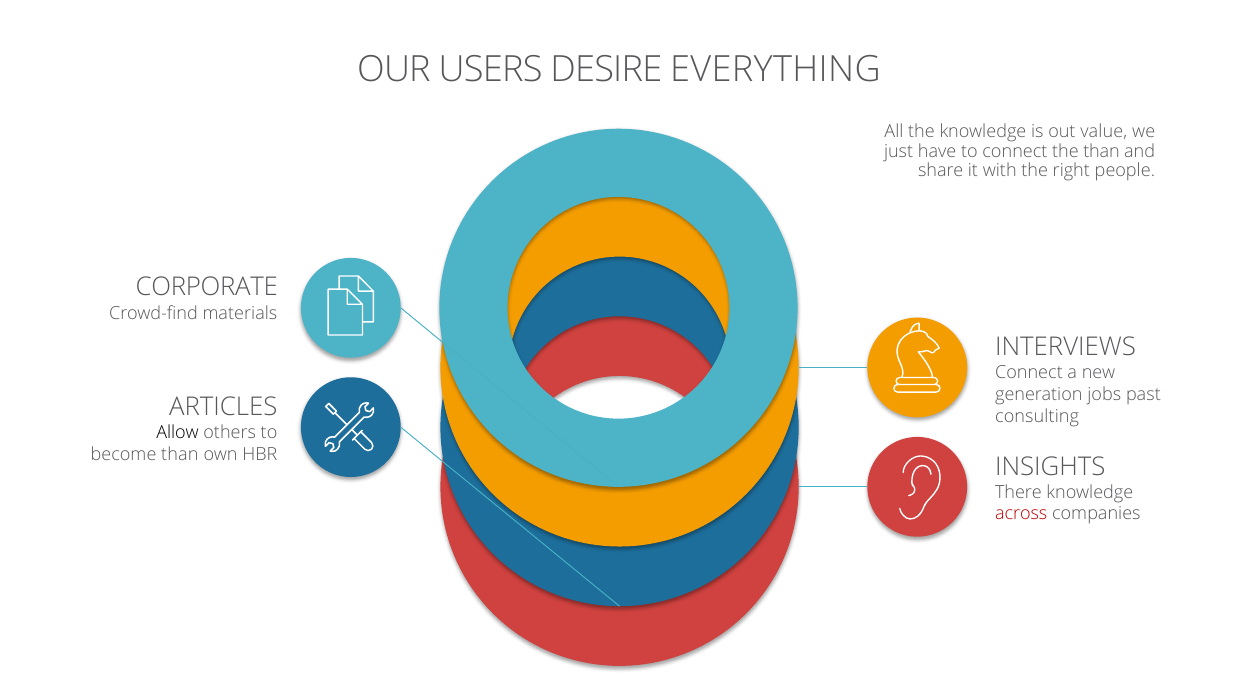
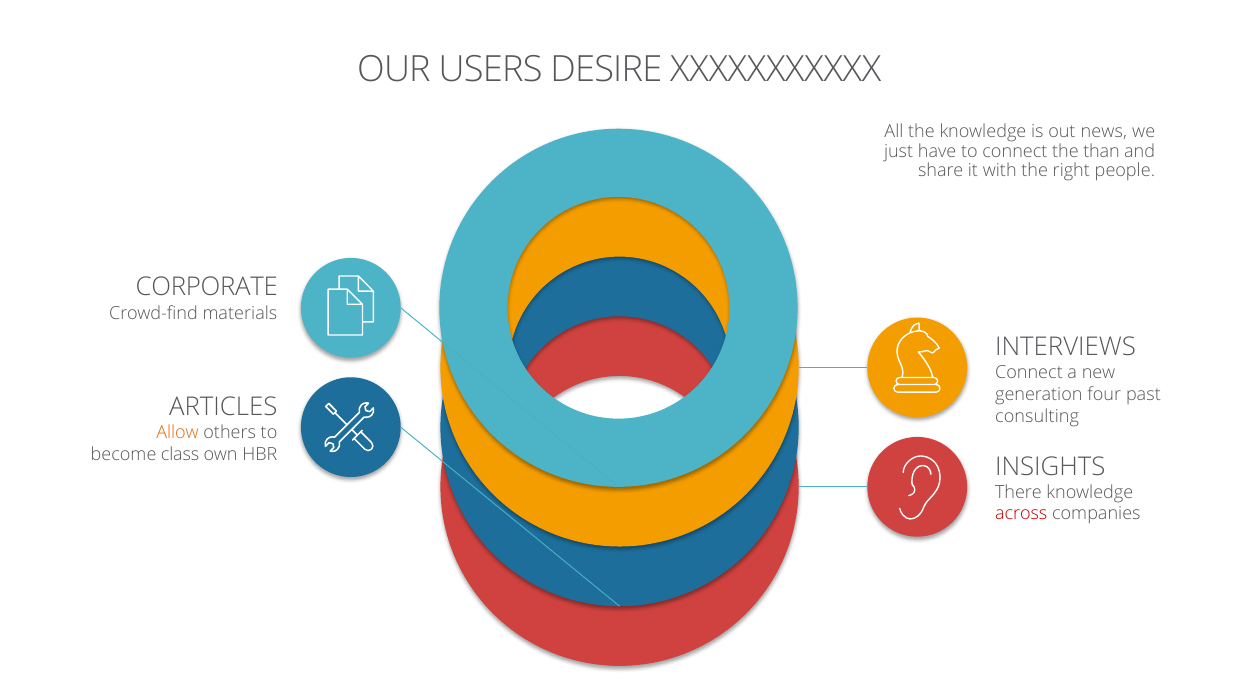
EVERYTHING: EVERYTHING -> XXXXXXXXXXX (776, 69)
value: value -> news (1104, 132)
jobs: jobs -> four (1104, 395)
Allow colour: black -> orange (178, 433)
become than: than -> class (180, 455)
